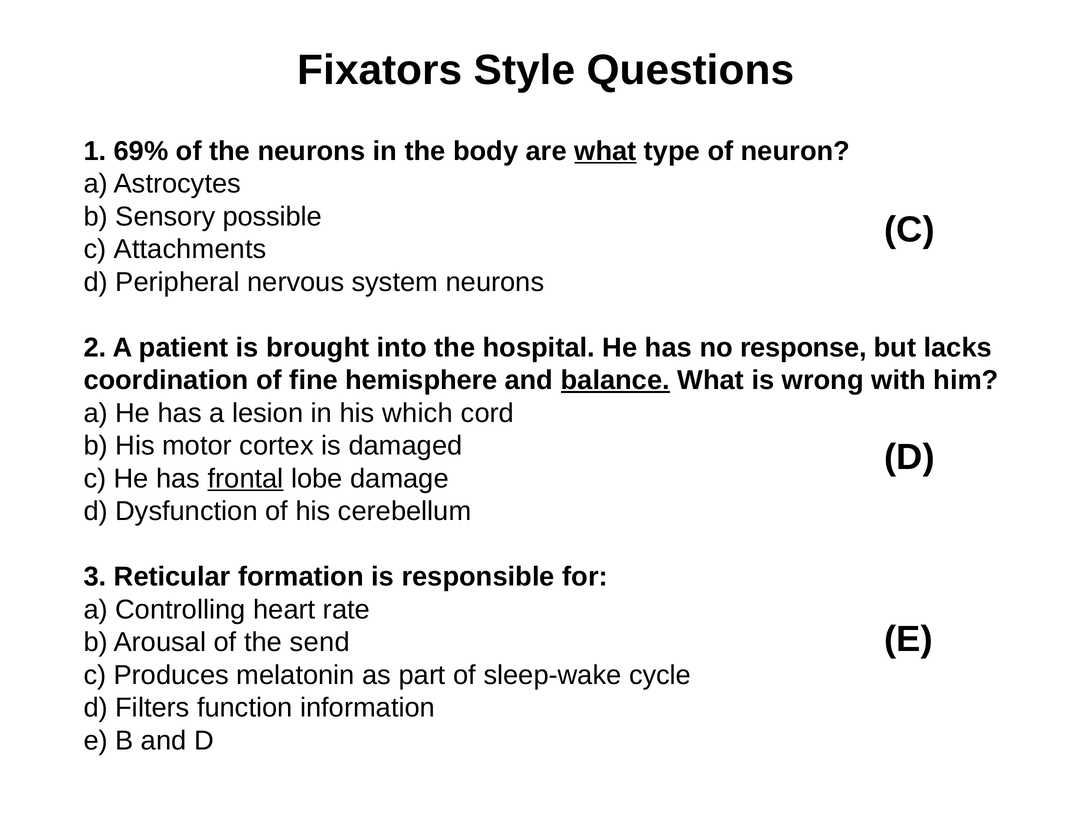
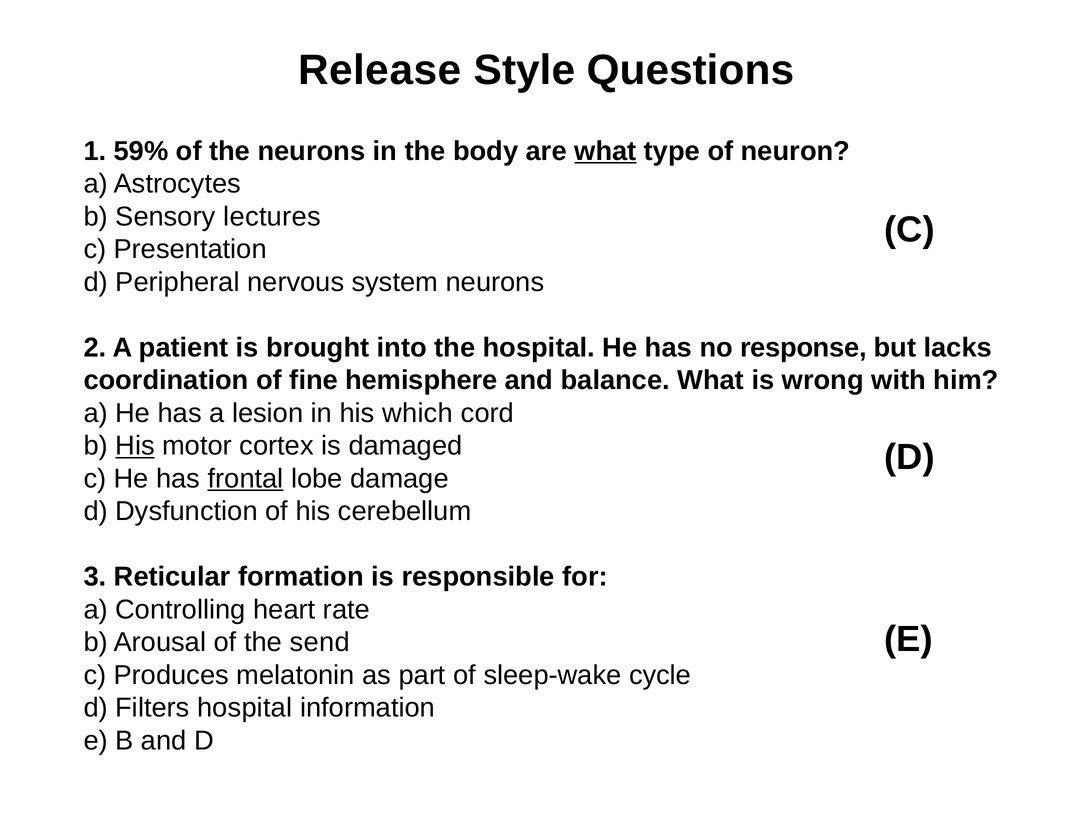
Fixators: Fixators -> Release (380, 70)
69%: 69% -> 59% (141, 151)
possible: possible -> lectures (272, 217)
Attachments: Attachments -> Presentation (190, 249)
balance underline: present -> none (615, 380)
His underline: none -> present (135, 446)
Filters function: function -> hospital (245, 708)
